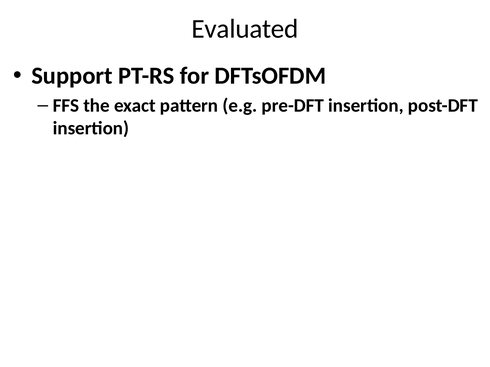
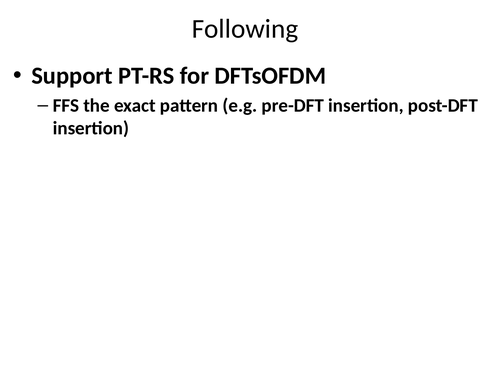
Evaluated: Evaluated -> Following (245, 29)
